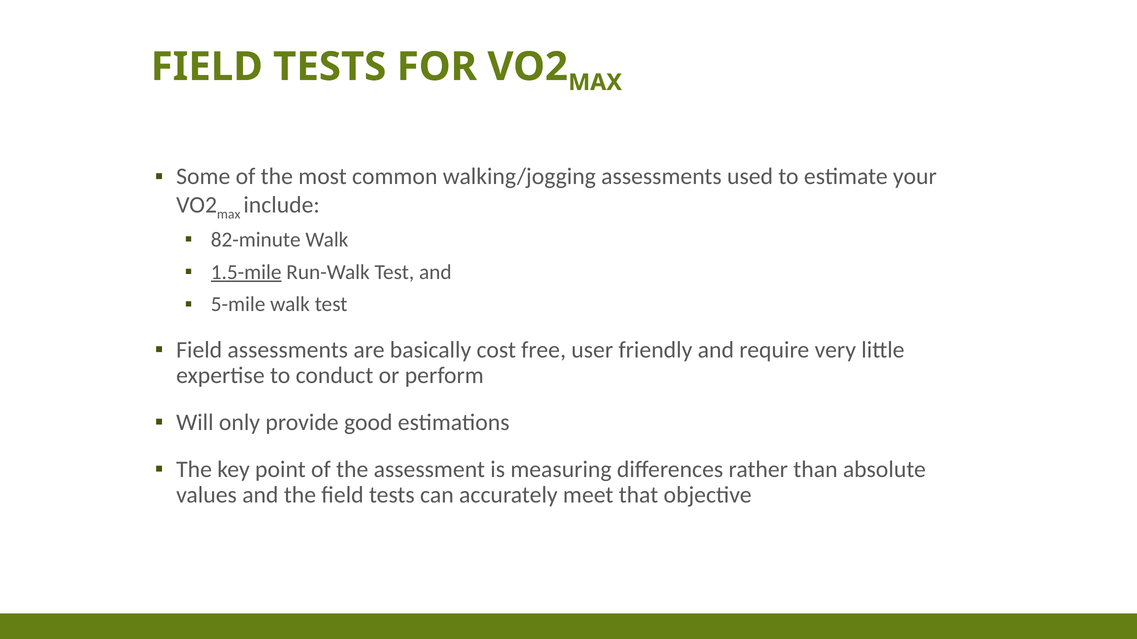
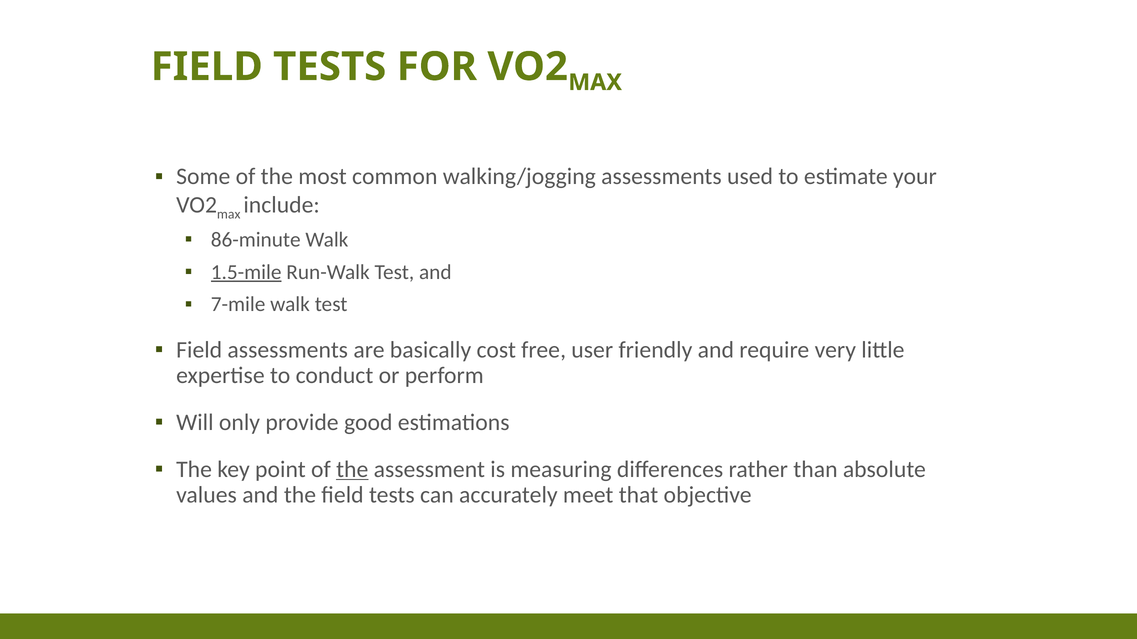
82-minute: 82-minute -> 86-minute (256, 240)
5-mile: 5-mile -> 7-mile (238, 305)
the underline: none -> present (352, 470)
